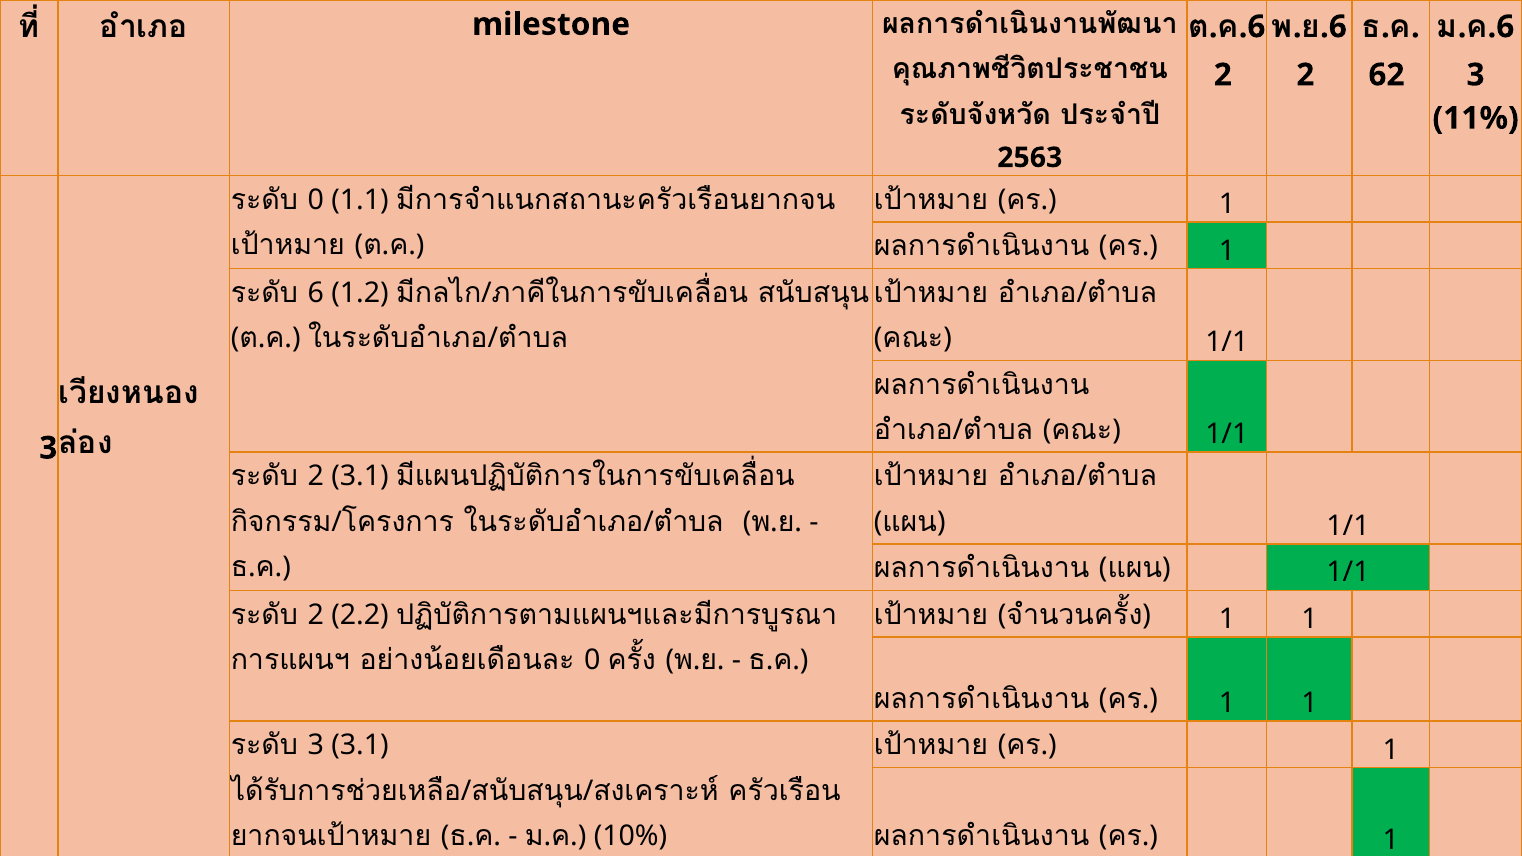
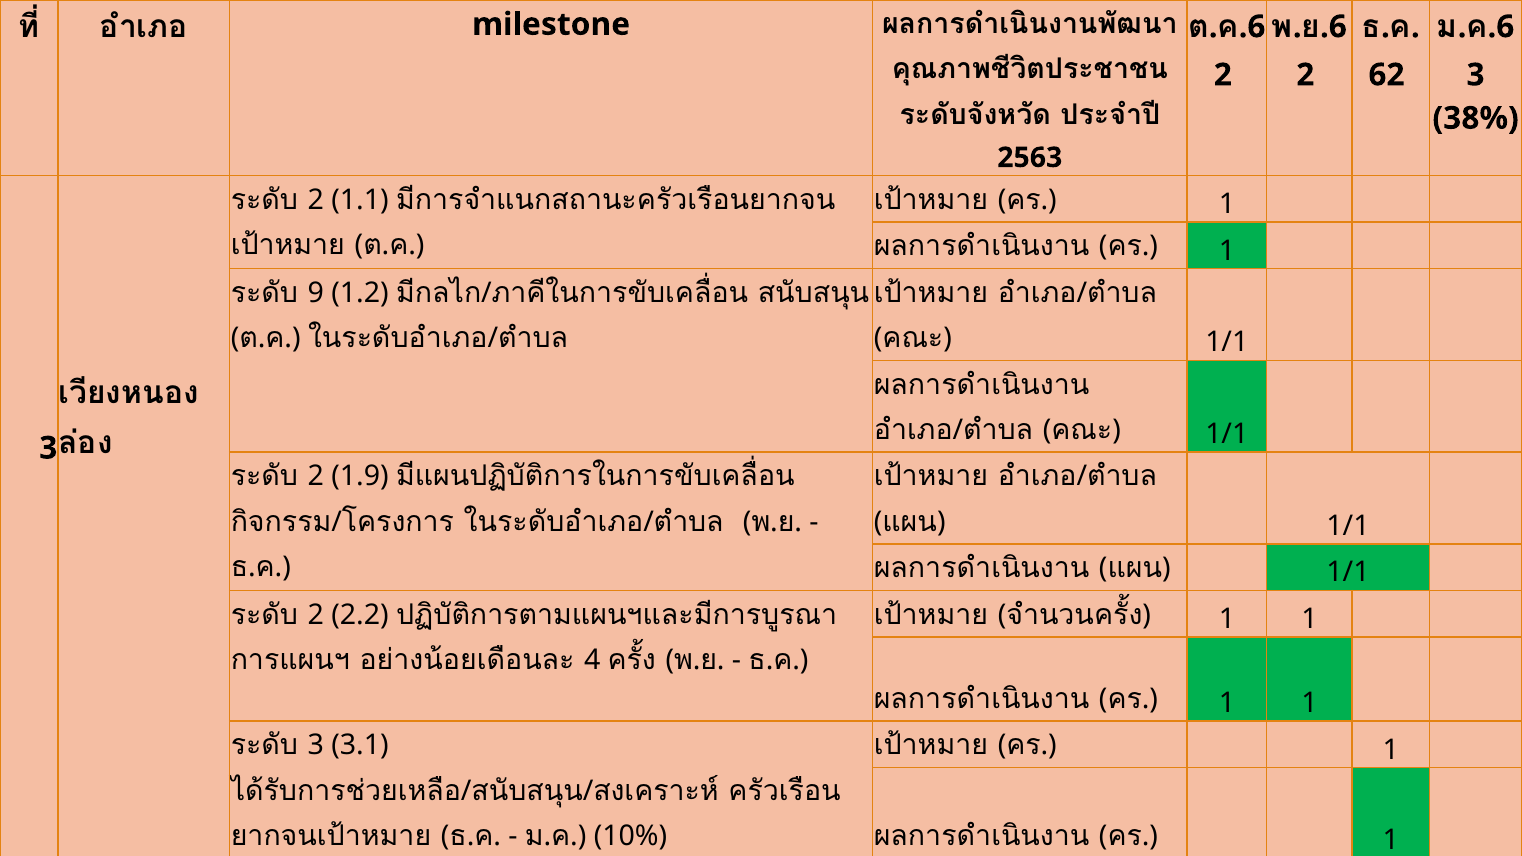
11%: 11% -> 38% (1476, 118)
0: 0 -> 2 (316, 200)
6: 6 -> 9 (316, 293)
2 3.1: 3.1 -> 1.9 (360, 477)
0: 0 -> 4 (592, 660)
